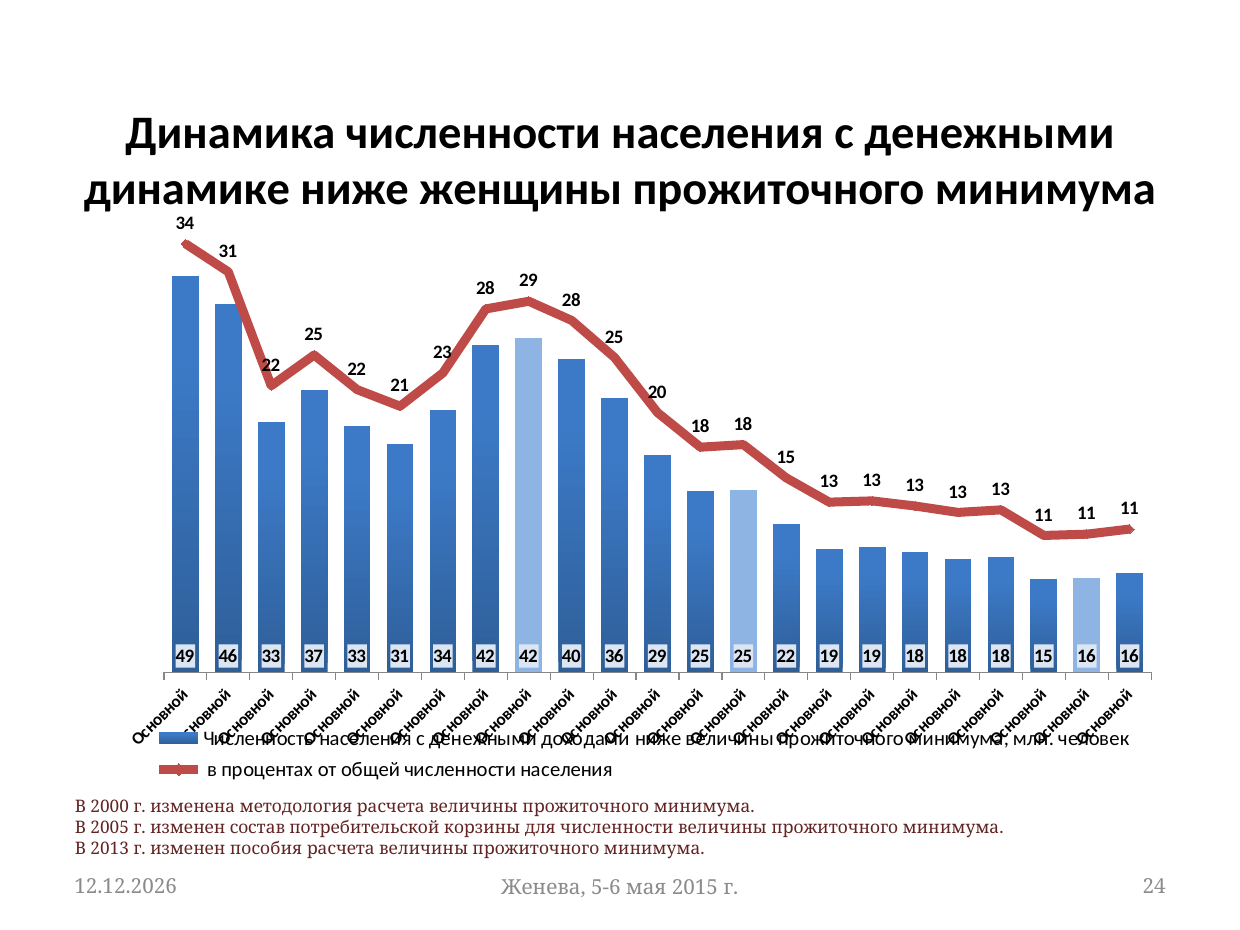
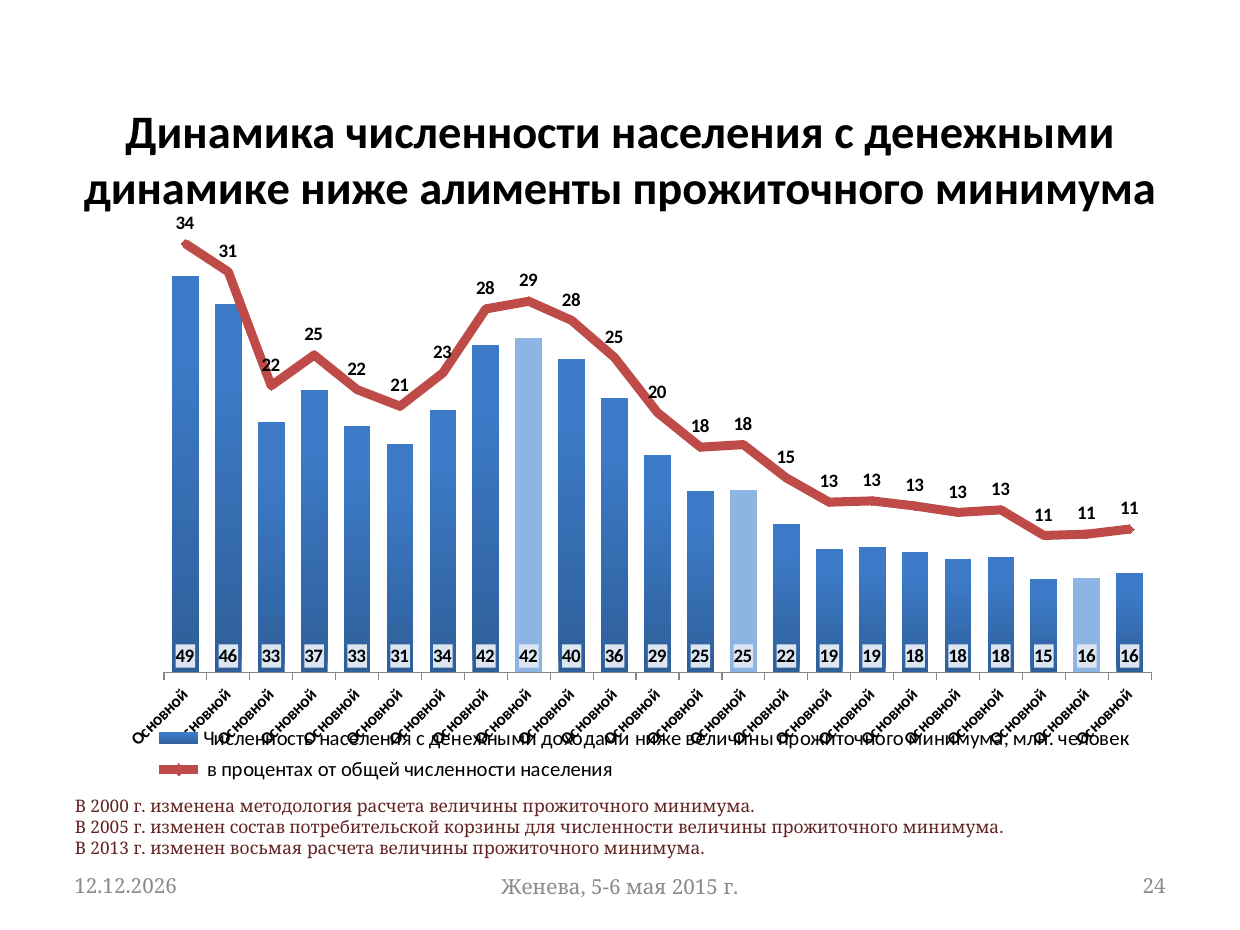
женщины: женщины -> алименты (521, 189)
пособия: пособия -> восьмая (266, 848)
